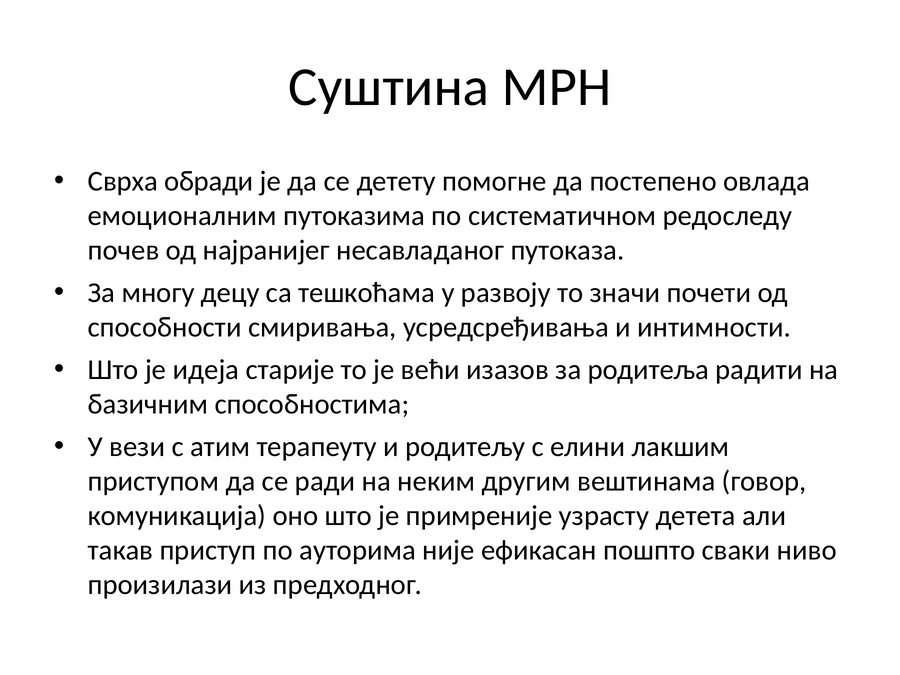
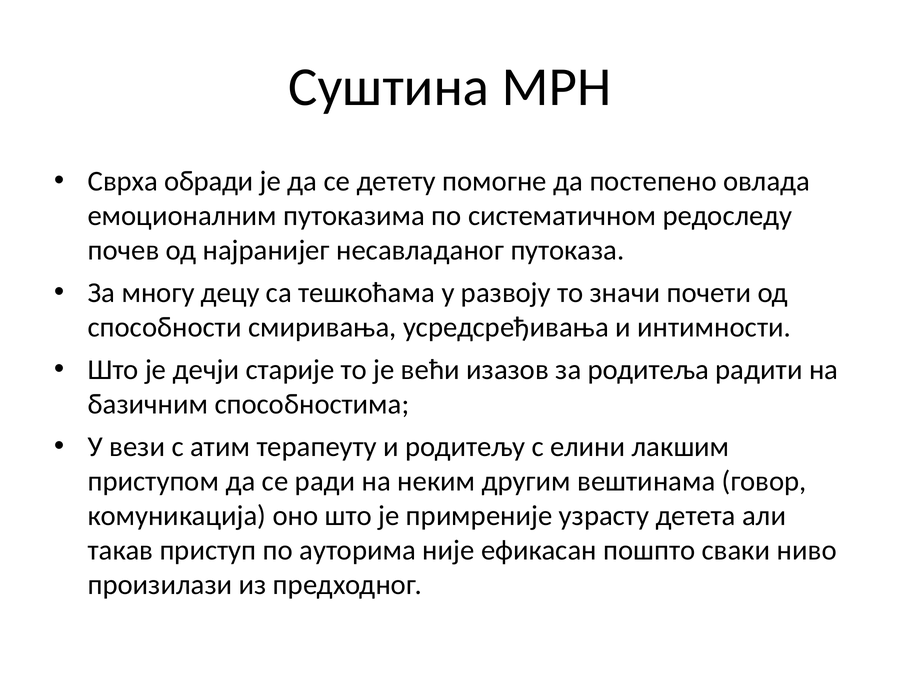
идеја: идеја -> дечји (206, 370)
